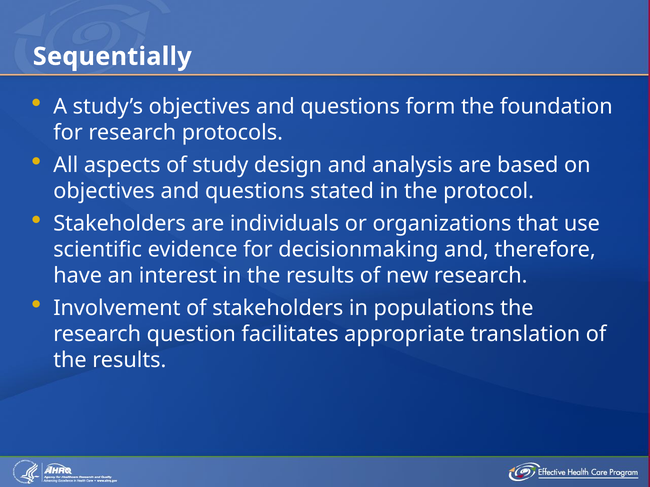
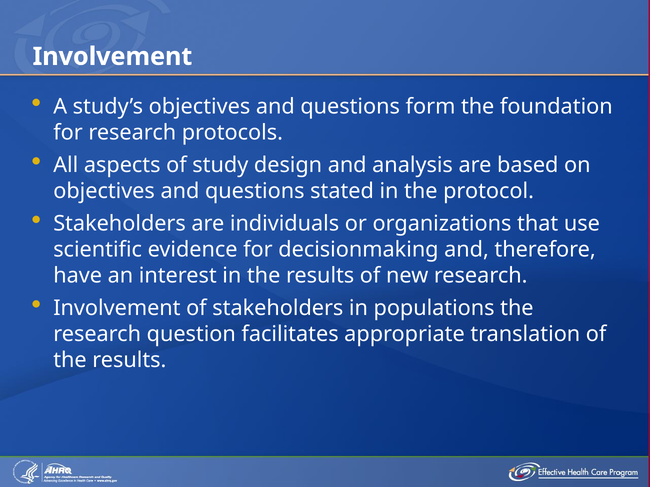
Sequentially: Sequentially -> Involvement (112, 57)
